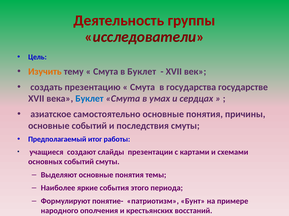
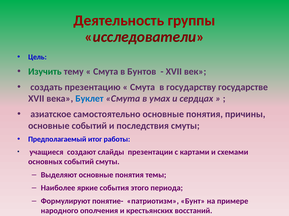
Изучить colour: orange -> green (45, 72)
в Буклет: Буклет -> Бунтов (142, 72)
государства: государства -> государству (191, 87)
